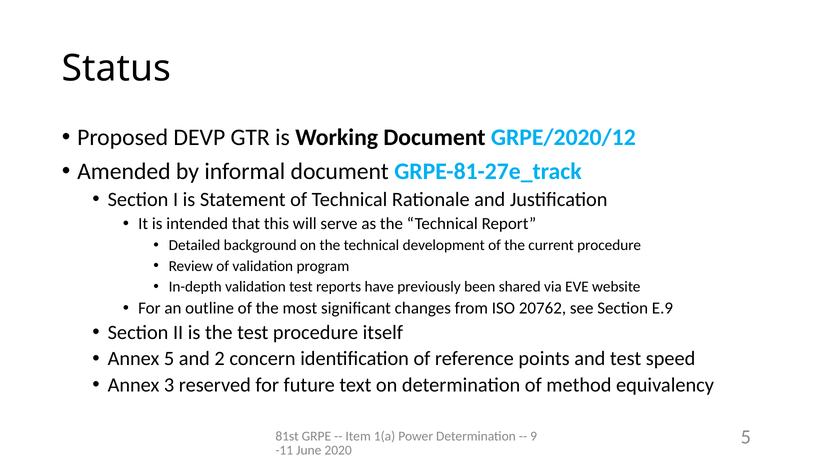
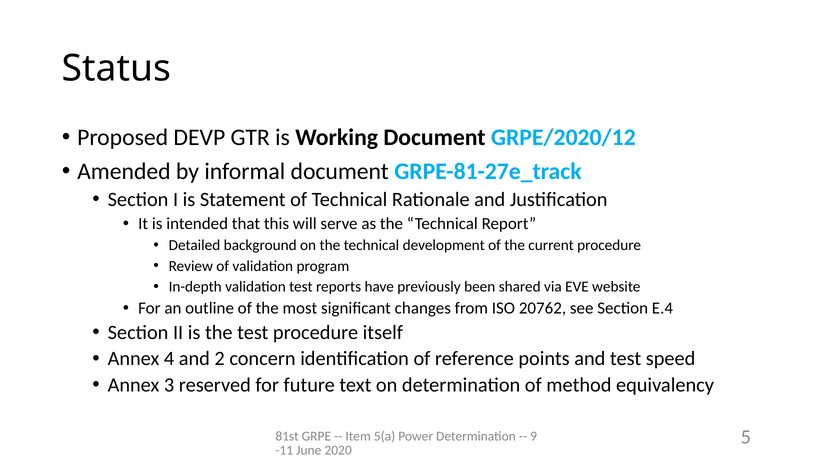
E.9: E.9 -> E.4 (662, 308)
Annex 5: 5 -> 4 (169, 359)
1(a: 1(a -> 5(a (385, 437)
